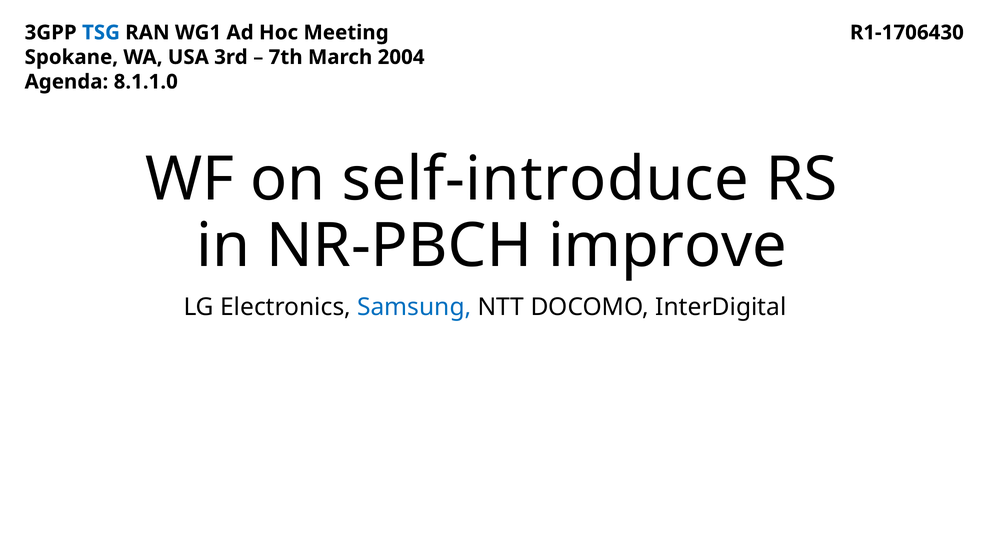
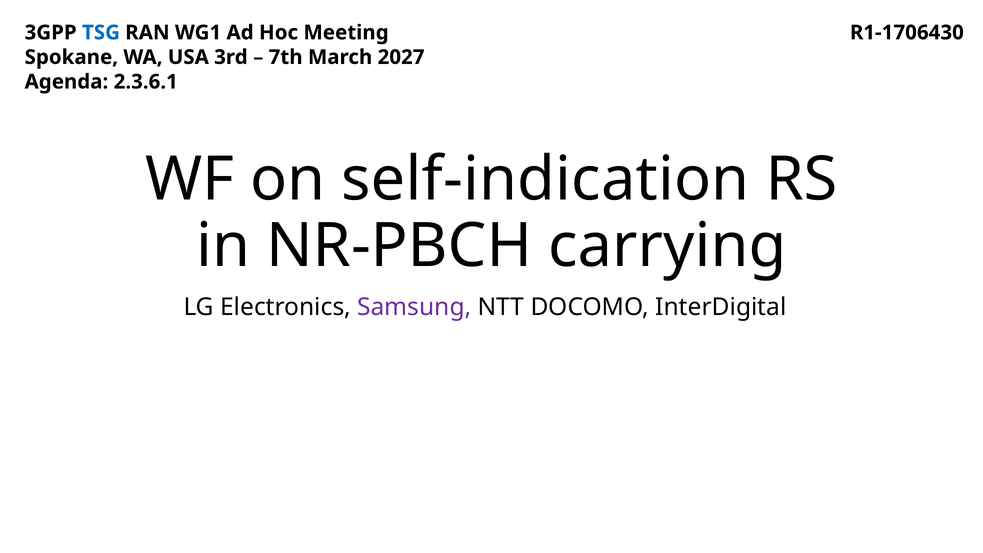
2004: 2004 -> 2027 (401, 57)
8.1.1.0: 8.1.1.0 -> 2.3.6.1 (146, 82)
self-introduce: self-introduce -> self-indication (545, 179)
improve: improve -> carrying (667, 246)
Samsung colour: blue -> purple (414, 307)
